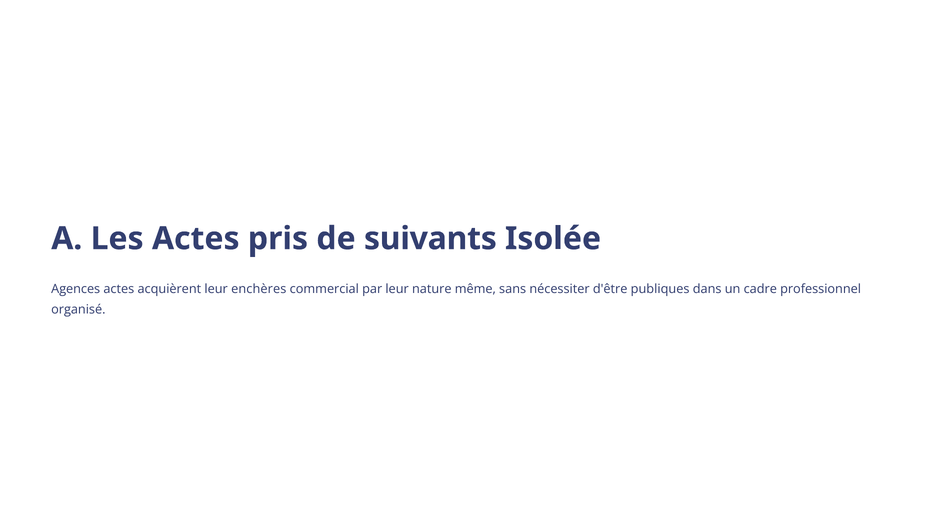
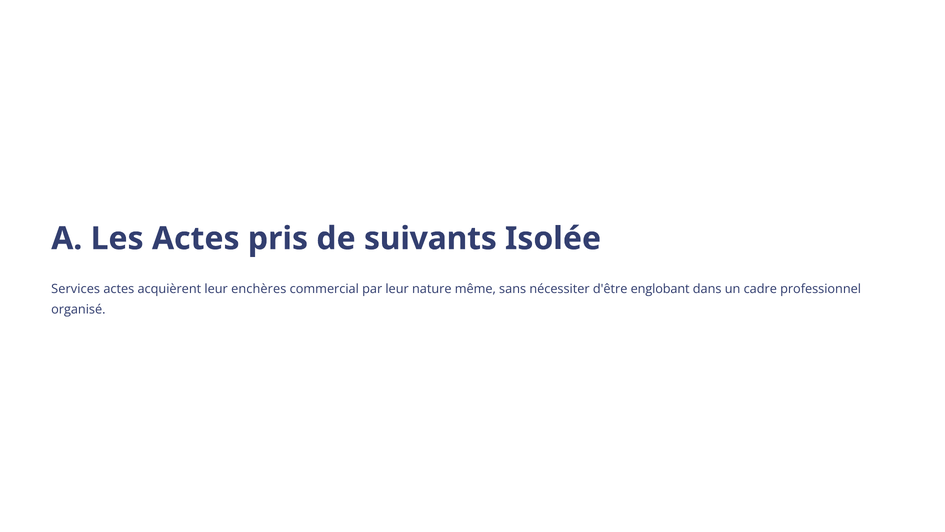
Agences: Agences -> Services (76, 289)
publiques: publiques -> englobant (660, 289)
